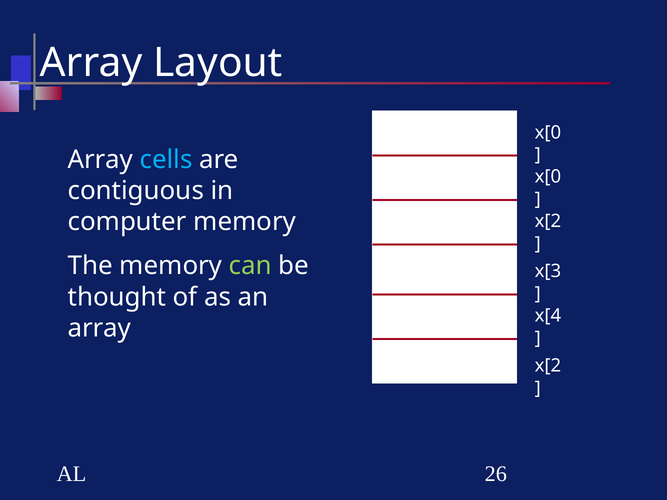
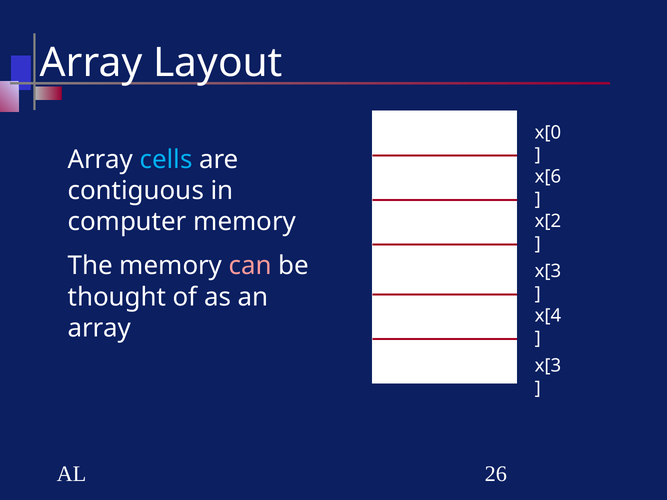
x[0: x[0 -> x[6 (548, 177)
can colour: light green -> pink (250, 266)
x[2: x[2 -> x[3 (548, 366)
